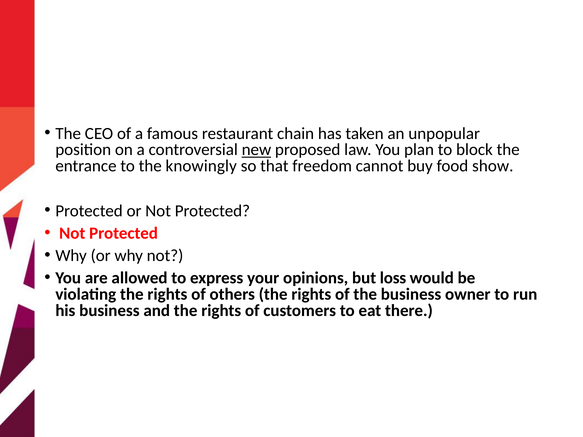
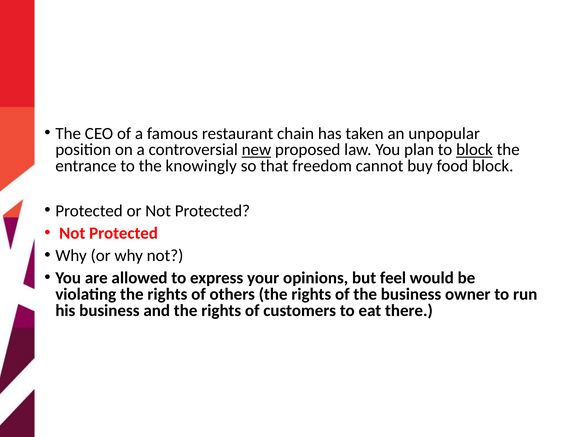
block underline: none -> present (474, 150)
food show: show -> block (493, 166)
loss: loss -> feel (393, 278)
